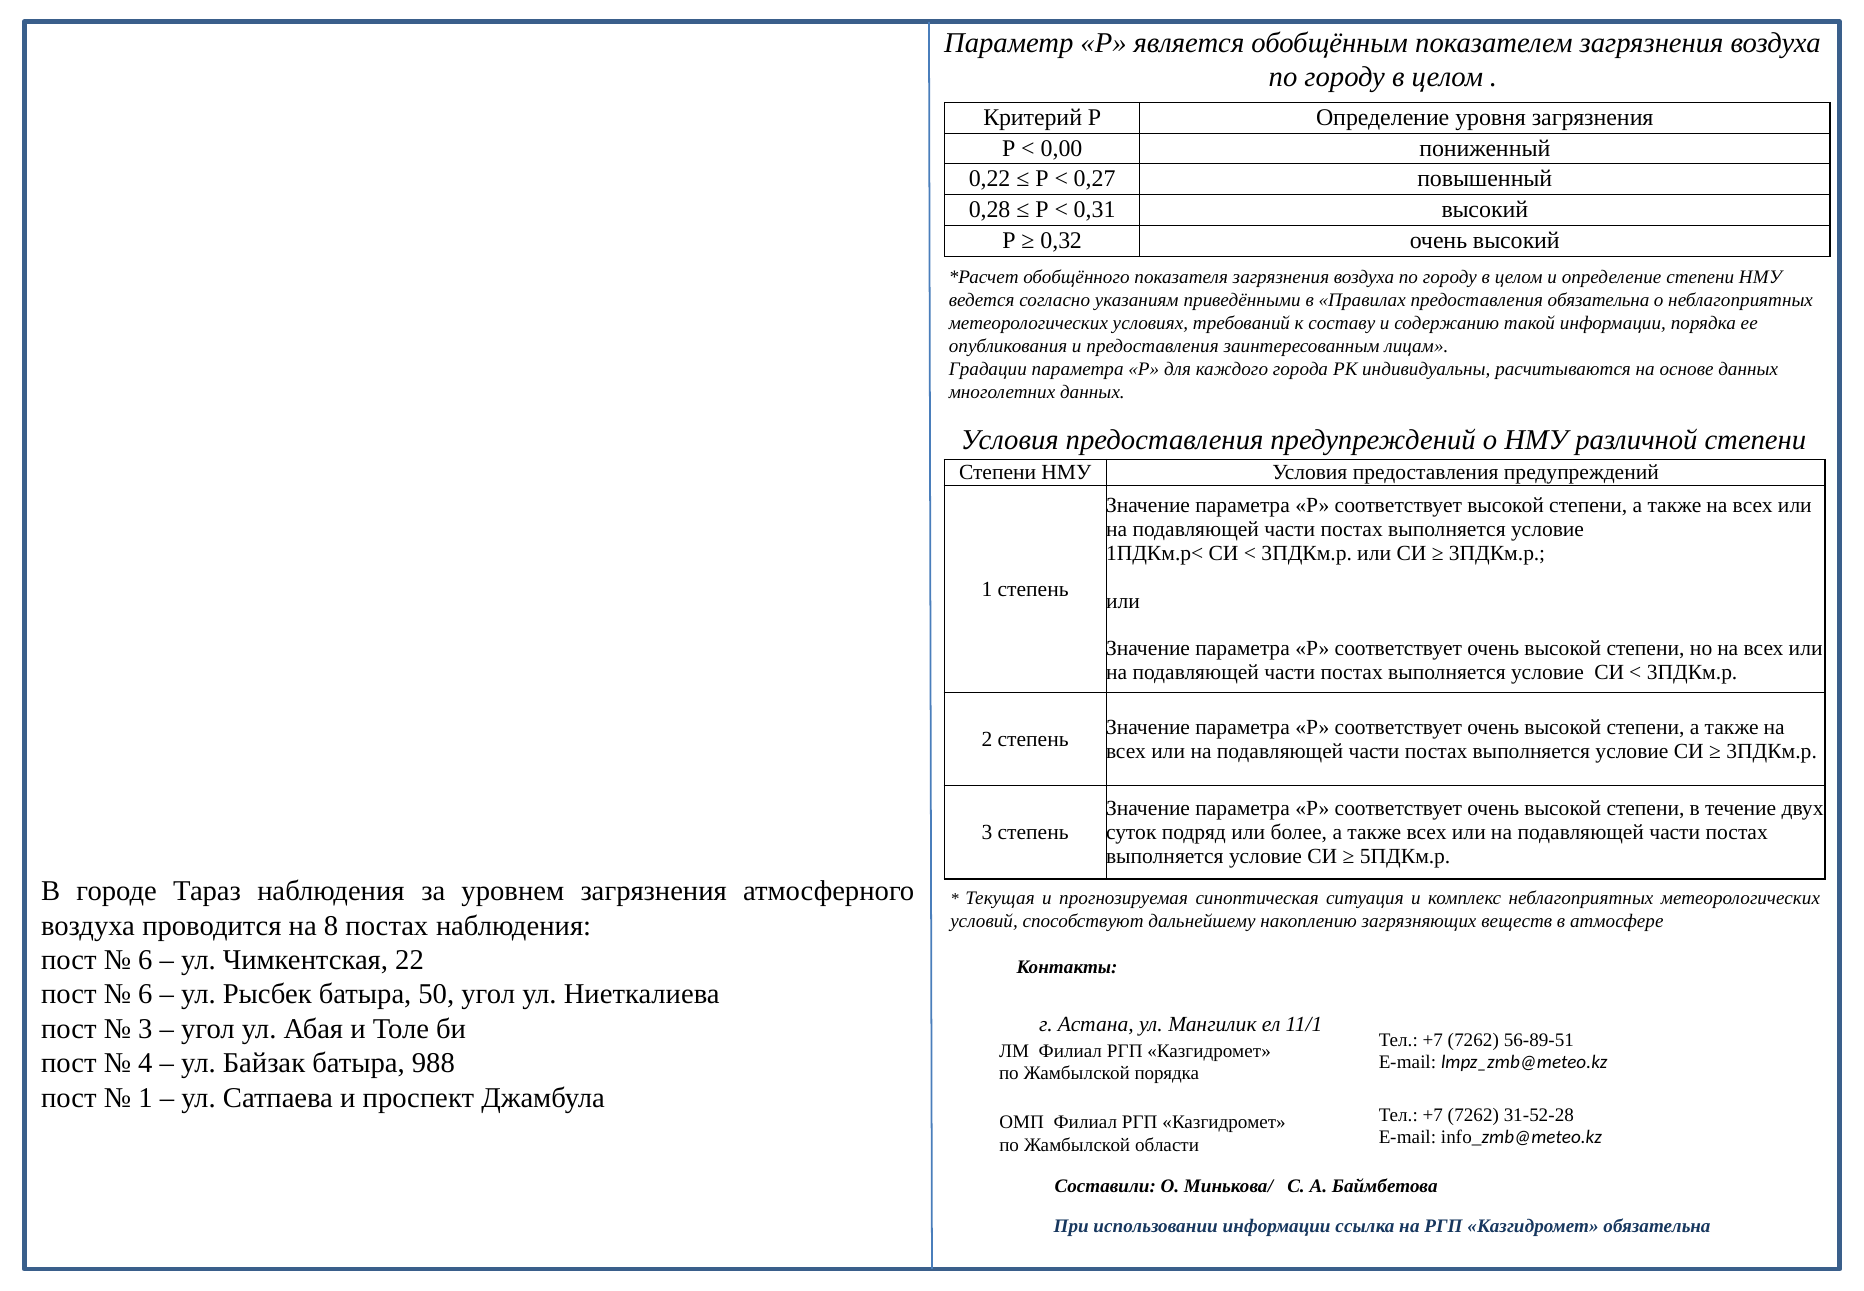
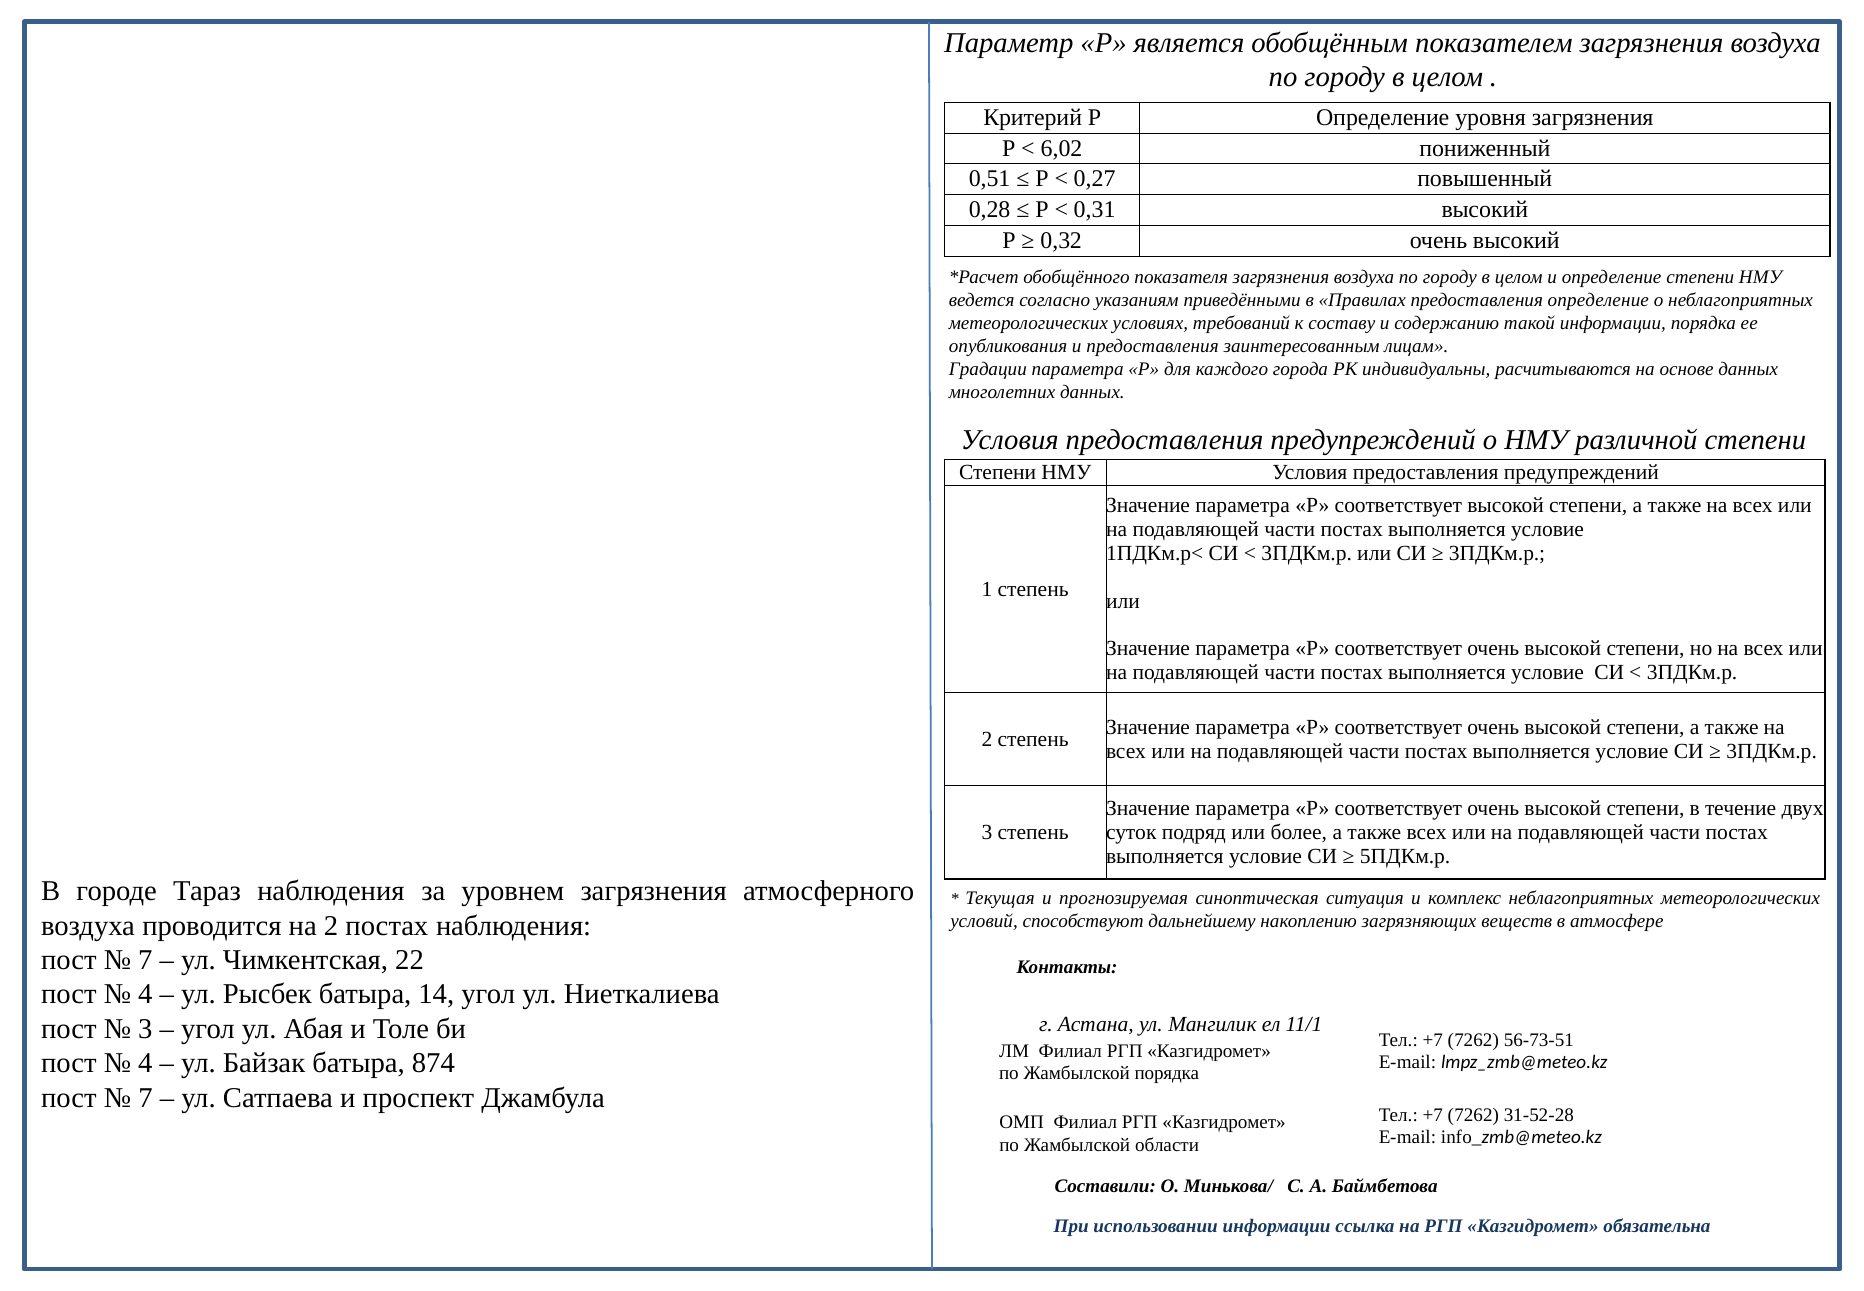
0,00: 0,00 -> 6,02 (1061, 148)
0,22: 0,22 -> 0,51 (990, 179)
предоставления обязательна: обязательна -> определение (1598, 300)
на 8: 8 -> 2 (331, 925)
6: 6 -> 7 (145, 960)
6: 6 -> 4 (145, 994)
50: 50 -> 14 (436, 994)
56-89-51: 56-89-51 -> 56-73-51 (1539, 1039)
988: 988 -> 874 (433, 1063)
1: 1 -> 7 (145, 1097)
